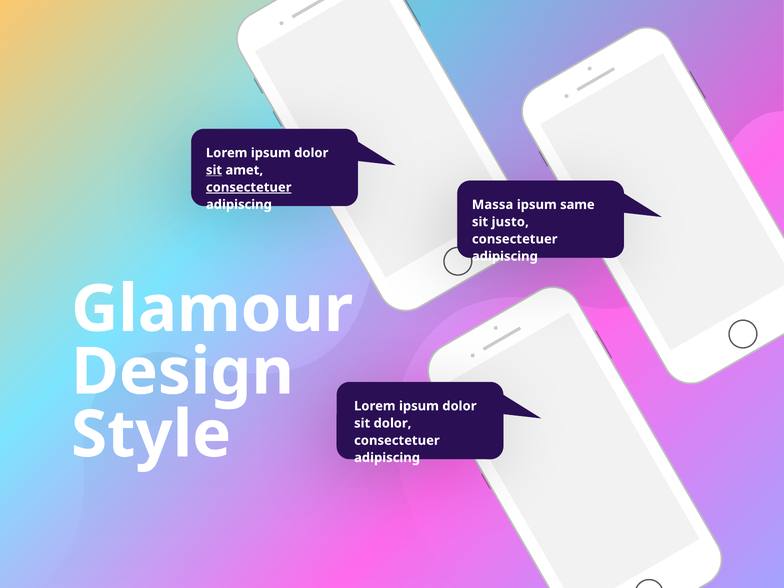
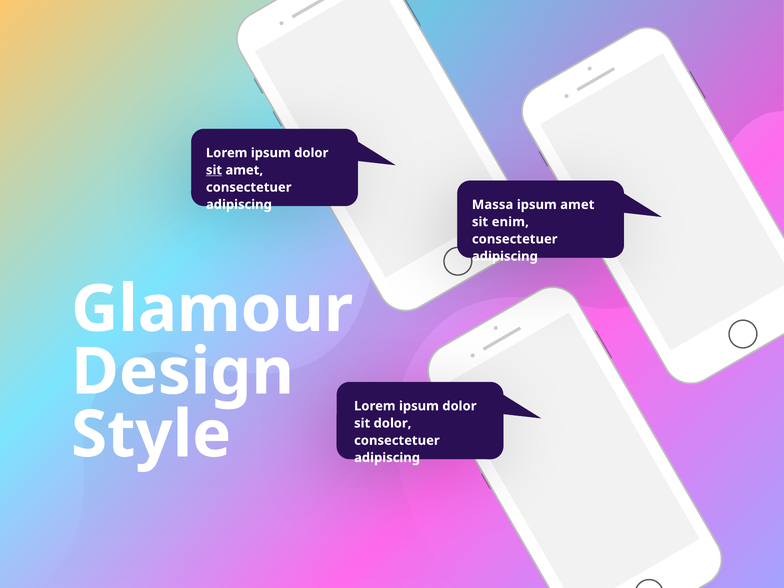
consectetuer underline: present -> none (249, 187)
ipsum same: same -> amet (577, 205)
justo: justo -> enim (510, 222)
